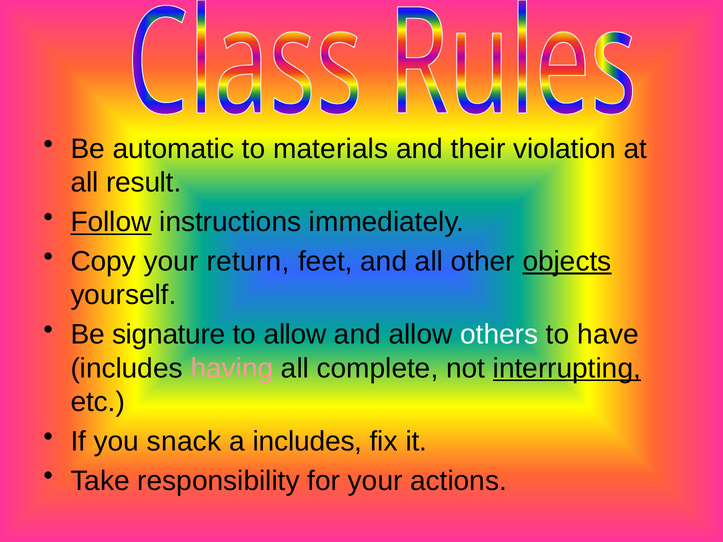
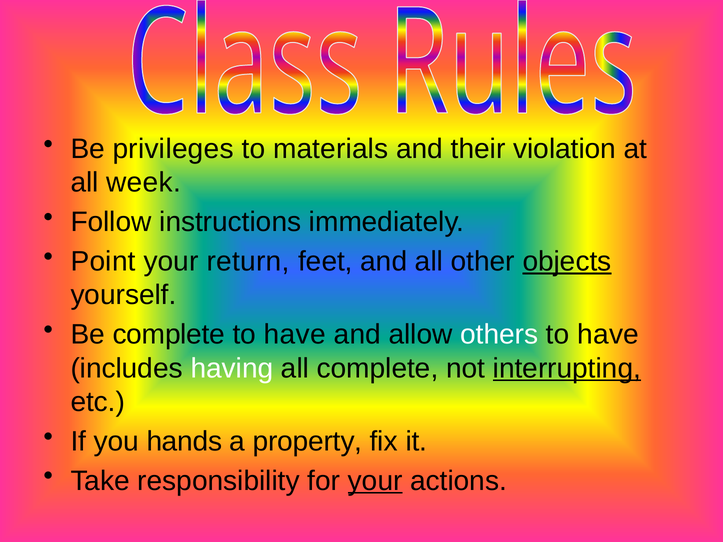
automatic: automatic -> privileges (173, 149)
result: result -> week (144, 183)
Follow underline: present -> none (111, 222)
Copy: Copy -> Point (103, 262)
Be signature: signature -> complete (169, 335)
allow: allow -> have (295, 335)
having colour: pink -> white (232, 368)
snack: snack -> hands (184, 442)
a includes: includes -> property (308, 442)
your underline: none -> present (375, 481)
